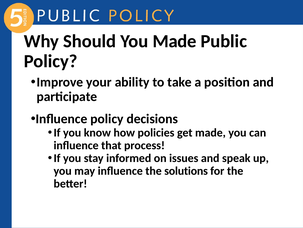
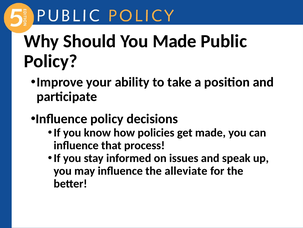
solutions: solutions -> alleviate (186, 170)
